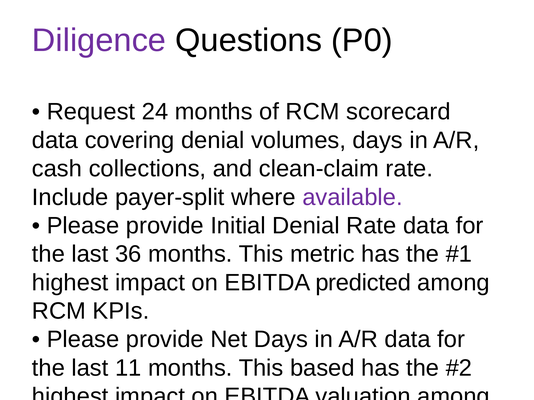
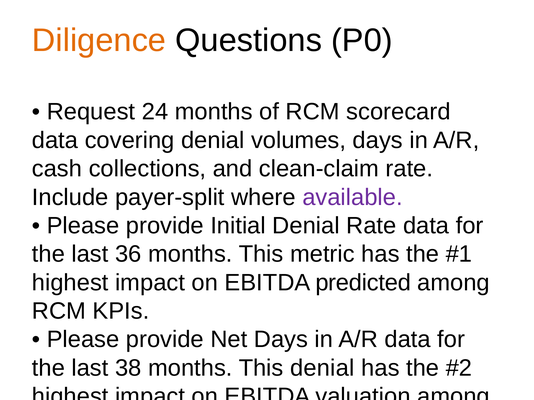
Diligence colour: purple -> orange (99, 41)
11: 11 -> 38 (128, 368)
This based: based -> denial (322, 368)
